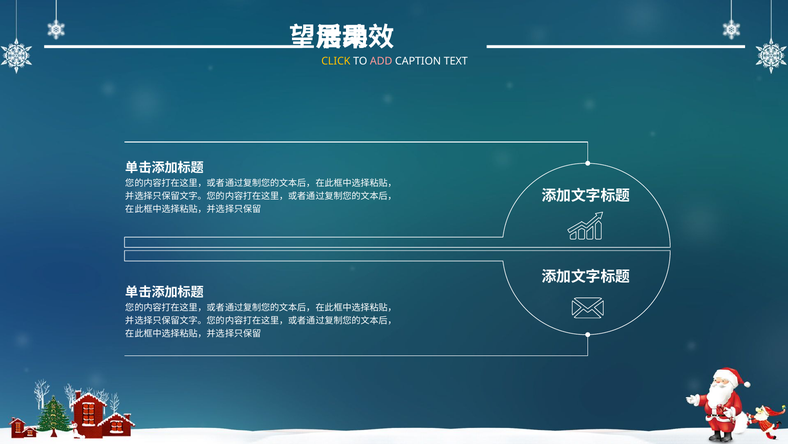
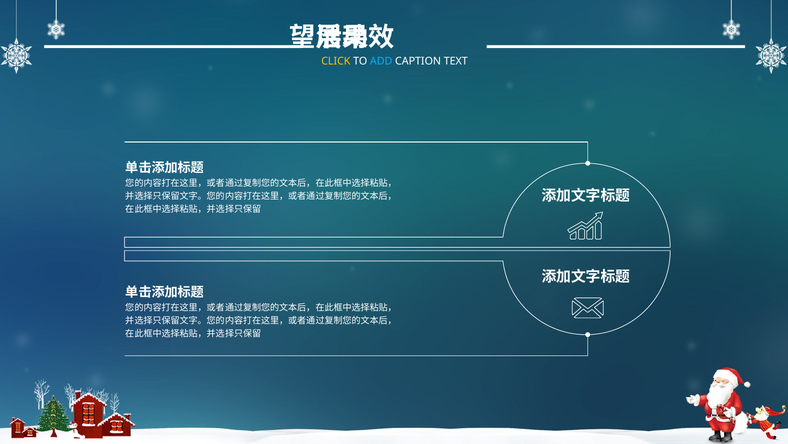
ADD colour: pink -> light blue (381, 61)
